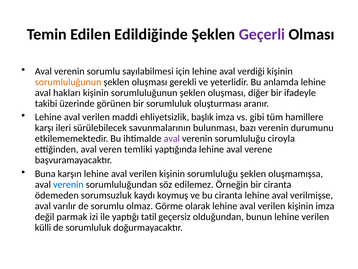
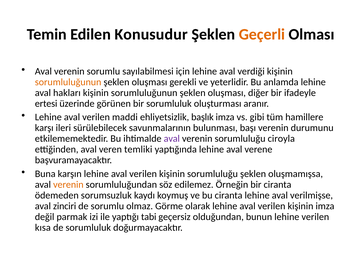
Edildiğinde: Edildiğinde -> Konusudur (151, 34)
Geçerli colour: purple -> orange (262, 34)
takibi: takibi -> ertesi (46, 103)
bazı: bazı -> başı (248, 128)
verenin colour: blue -> orange (68, 184)
varılır: varılır -> zinciri (65, 206)
tatil: tatil -> tabi (149, 216)
külli: külli -> kısa (43, 227)
